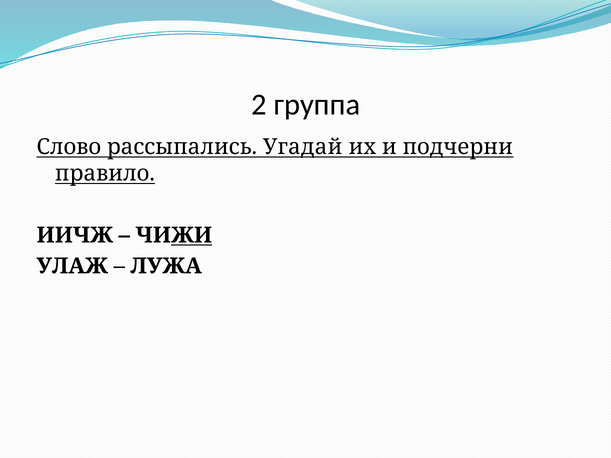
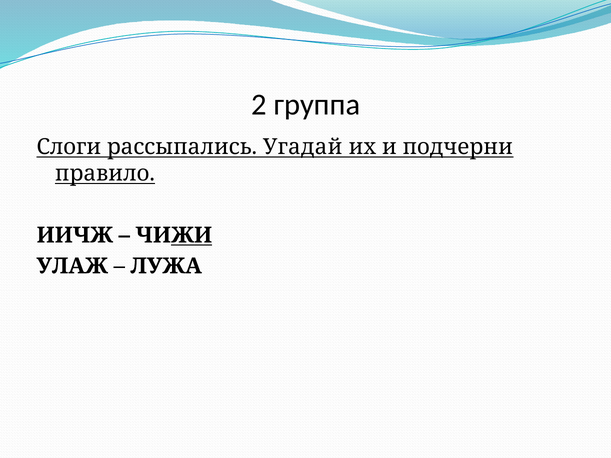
Слово: Слово -> Слоги (69, 147)
